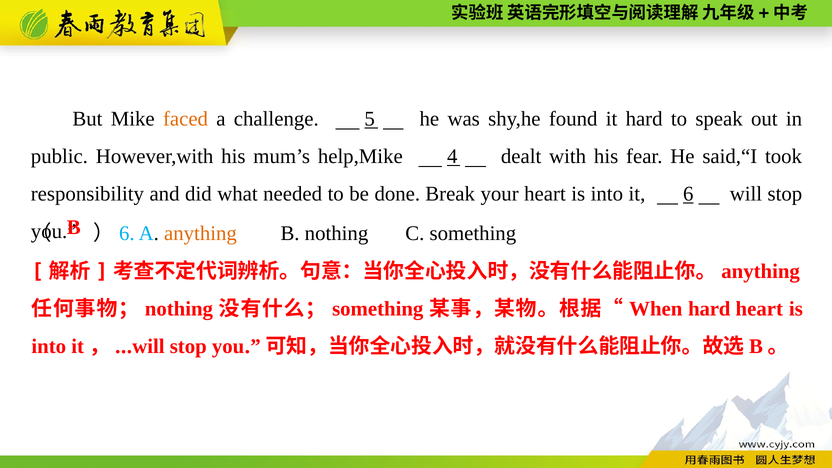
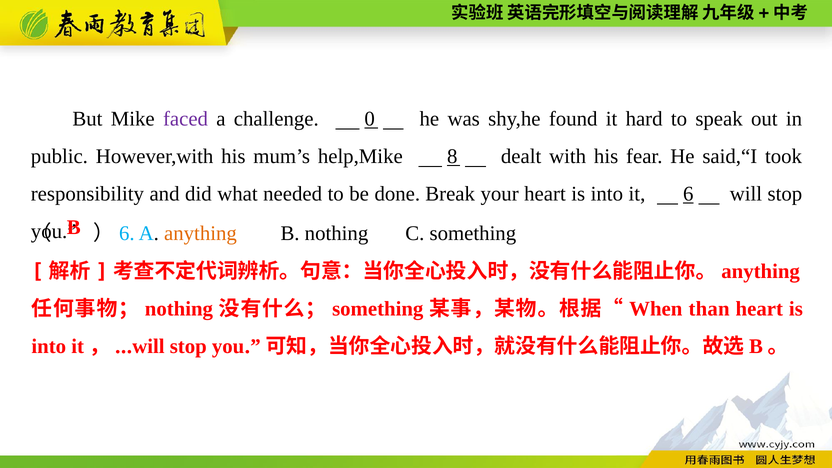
faced colour: orange -> purple (186, 119)
5: 5 -> 0 (370, 119)
4: 4 -> 8 (452, 156)
When hard: hard -> than (709, 309)
